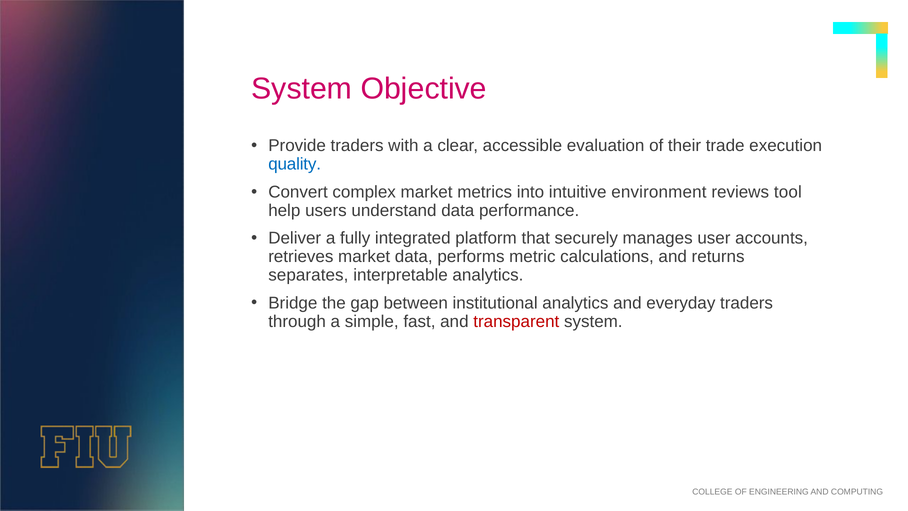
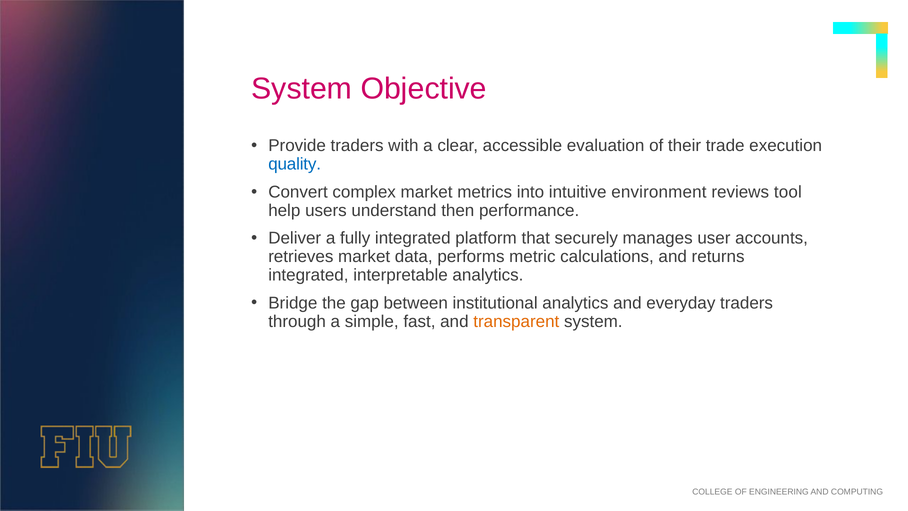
understand data: data -> then (458, 210)
separates: separates -> integrated (308, 275)
transparent colour: red -> orange (516, 321)
